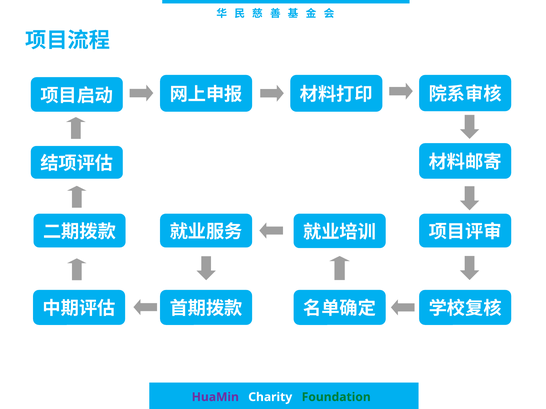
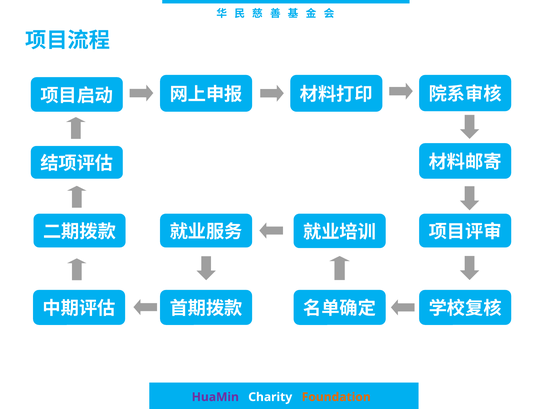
Foundation colour: green -> orange (336, 398)
